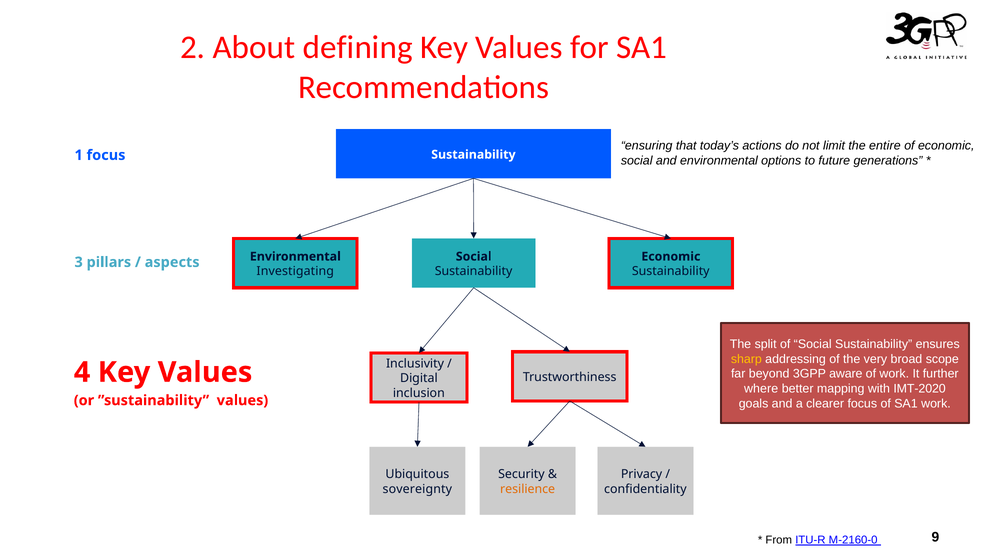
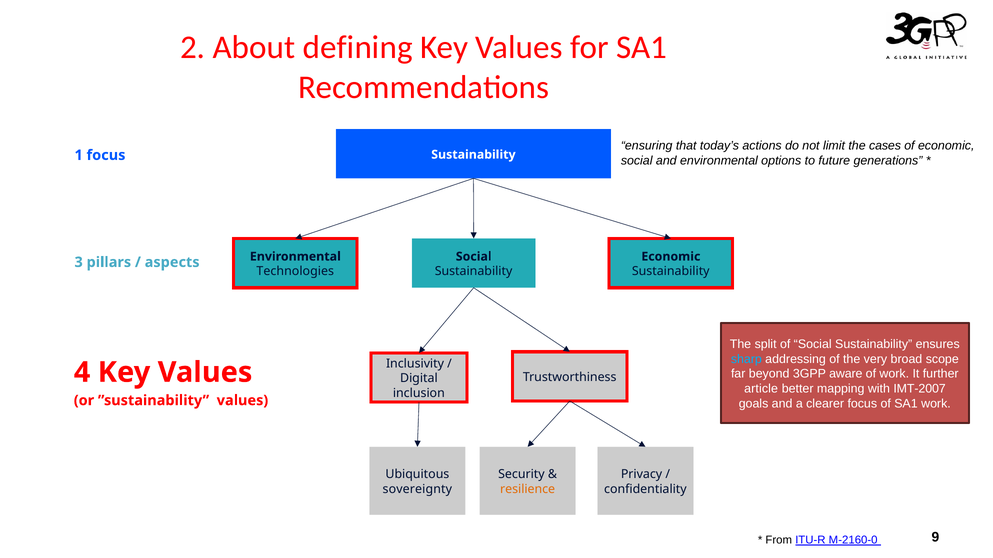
entire: entire -> cases (885, 146)
Investigating: Investigating -> Technologies (295, 272)
sharp colour: yellow -> light blue (746, 359)
where: where -> article (761, 389)
IMT-2020: IMT-2020 -> IMT-2007 (920, 389)
